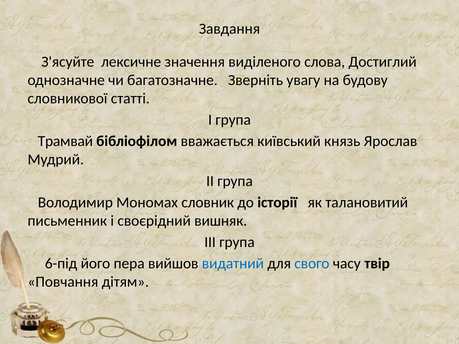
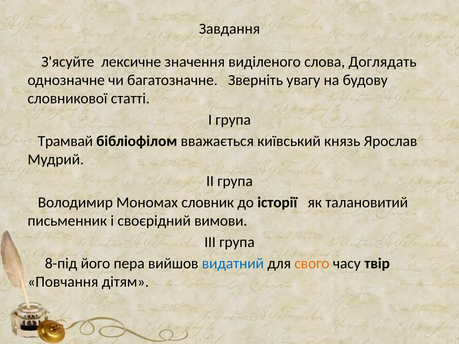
Достиглий: Достиглий -> Доглядать (383, 62)
вишняк: вишняк -> вимови (221, 221)
6-під: 6-під -> 8-під (61, 264)
свого colour: blue -> orange (312, 264)
